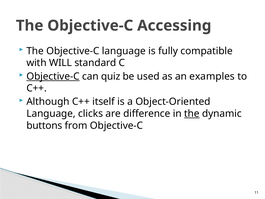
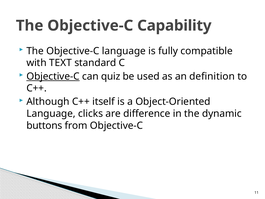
Accessing: Accessing -> Capability (174, 26)
WILL: WILL -> TEXT (60, 63)
examples: examples -> definition (212, 76)
the underline: present -> none (192, 114)
